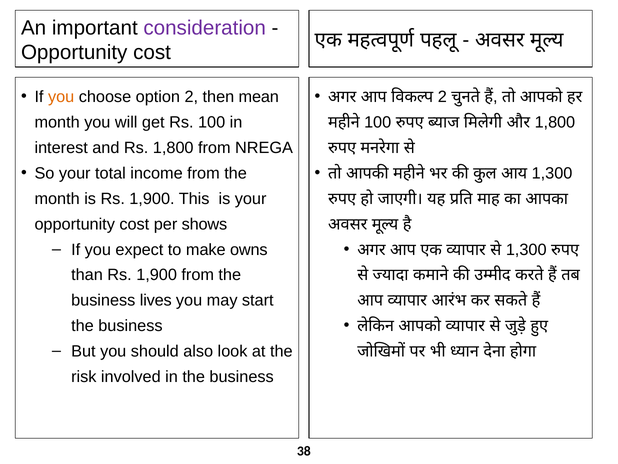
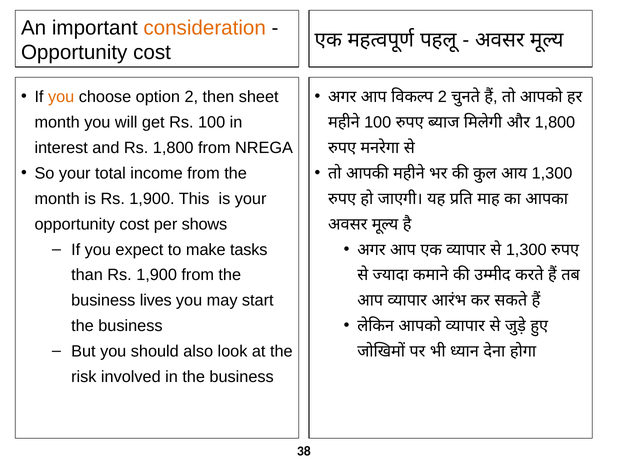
consideration colour: purple -> orange (205, 28)
mean: mean -> sheet (259, 97)
owns: owns -> tasks (249, 249)
